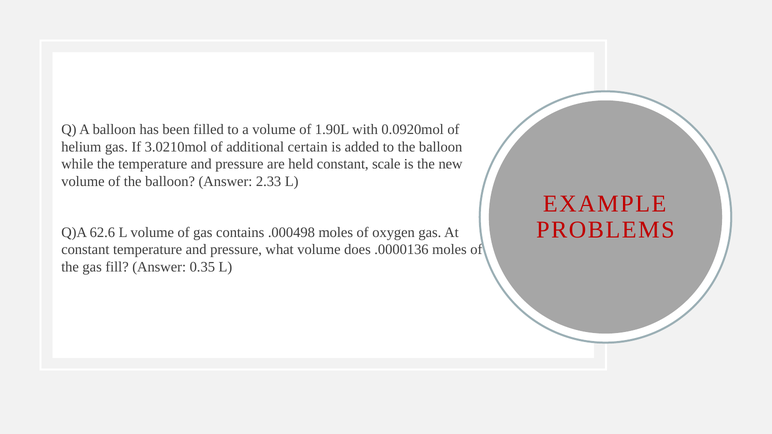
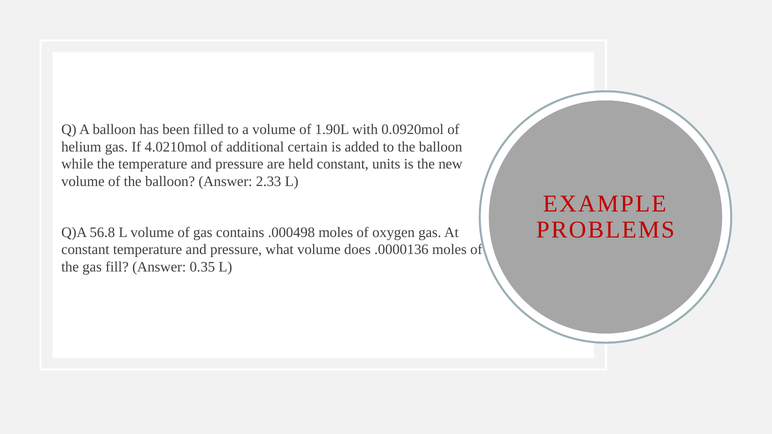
3.0210mol: 3.0210mol -> 4.0210mol (176, 147)
scale: scale -> units (386, 164)
62.6: 62.6 -> 56.8 (102, 232)
